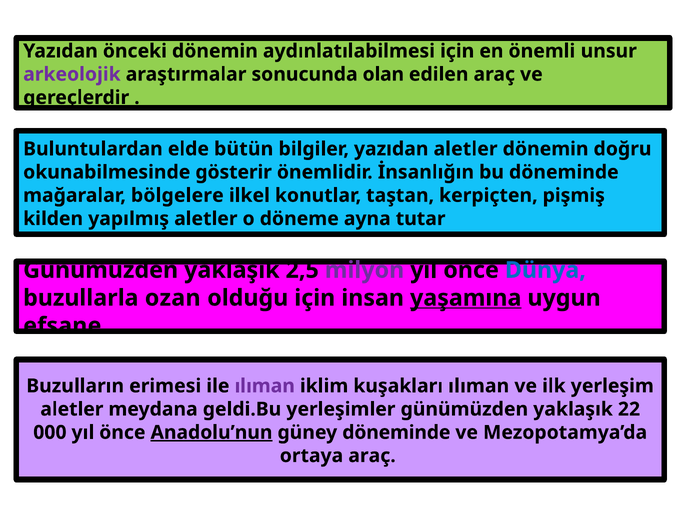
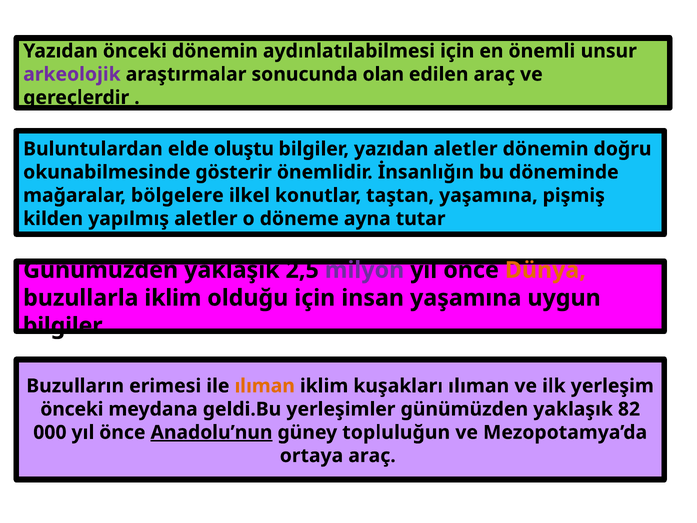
bütün: bütün -> oluştu (244, 149)
taştan kerpiçten: kerpiçten -> yaşamına (488, 195)
Dünya colour: blue -> orange (545, 270)
buzullarla ozan: ozan -> iklim (173, 298)
yaşamına underline: present -> none (466, 298)
efsane: efsane -> bilgiler (66, 326)
ılıman colour: purple -> orange (265, 386)
aletler: aletler -> önceki (72, 409)
22: 22 -> 82 (629, 409)
güney döneminde: döneminde -> topluluğun (396, 432)
